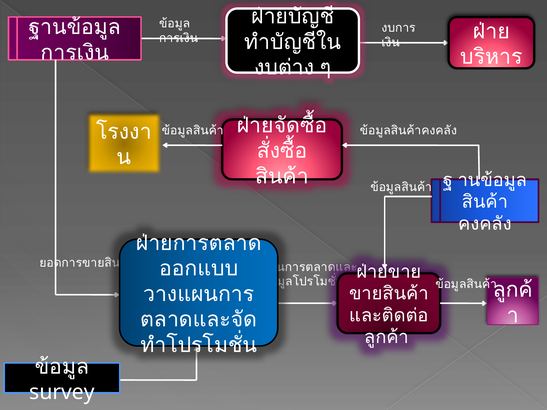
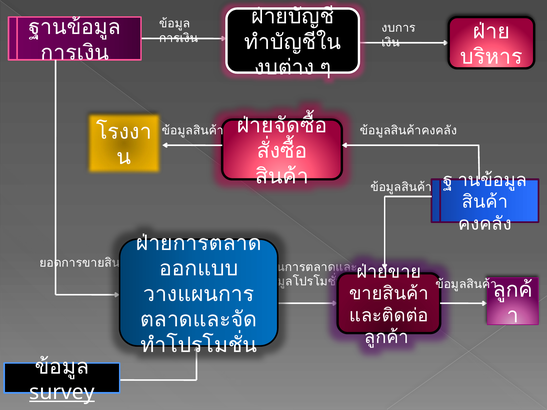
survey underline: none -> present (62, 392)
